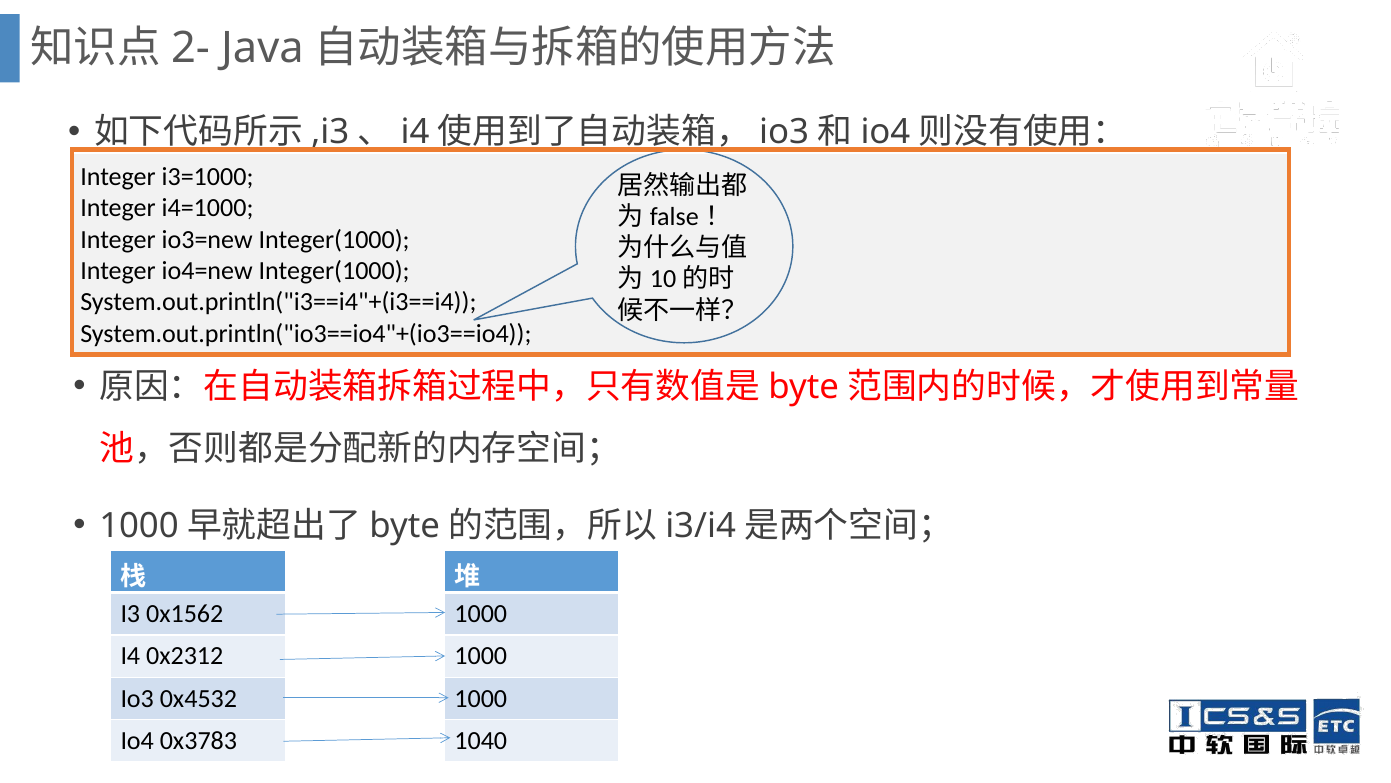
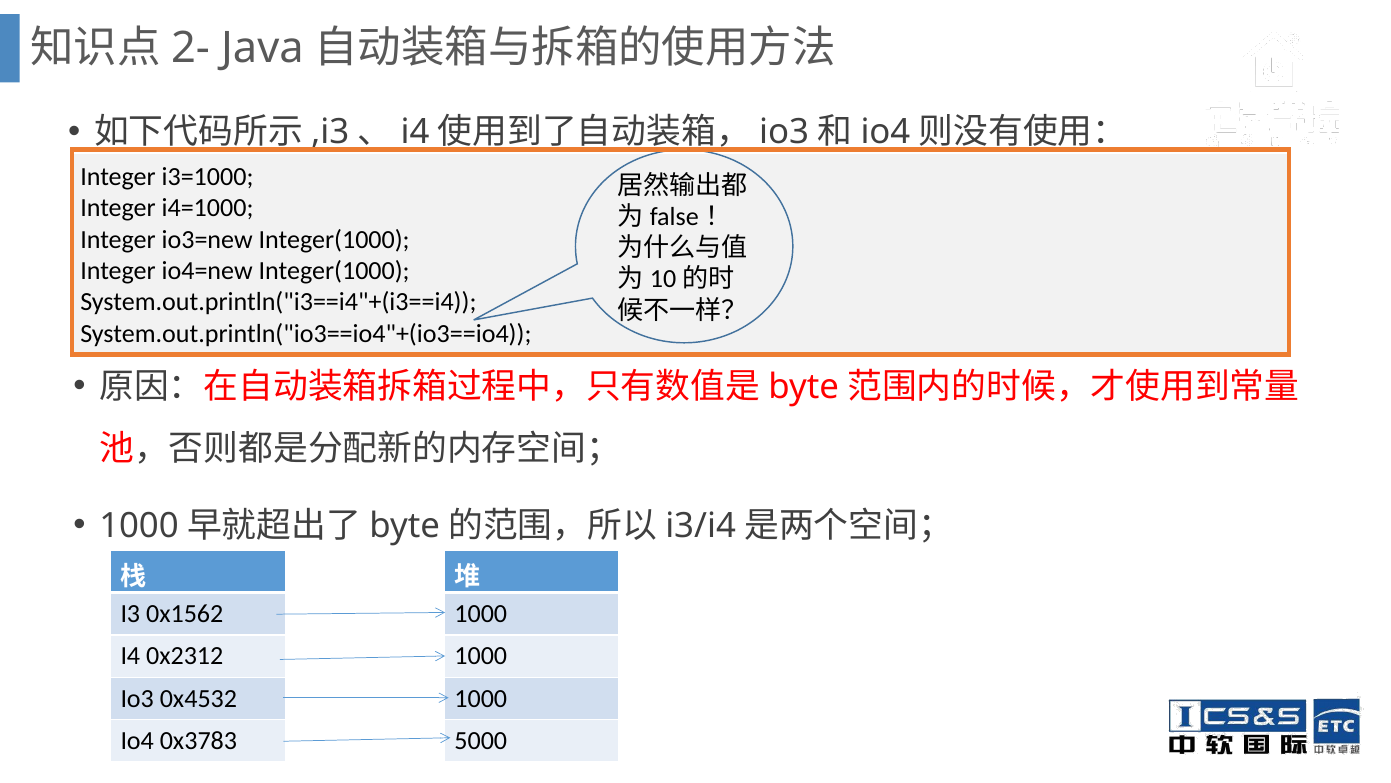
1040: 1040 -> 5000 (481, 741)
